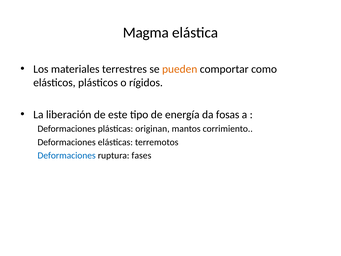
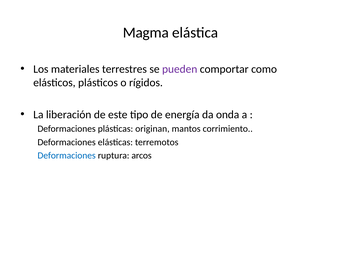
pueden colour: orange -> purple (180, 69)
fosas: fosas -> onda (228, 114)
fases: fases -> arcos (142, 155)
